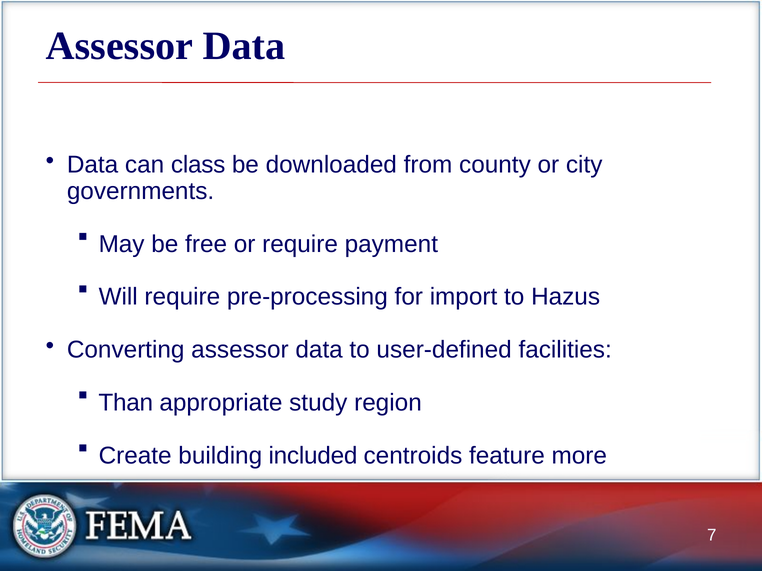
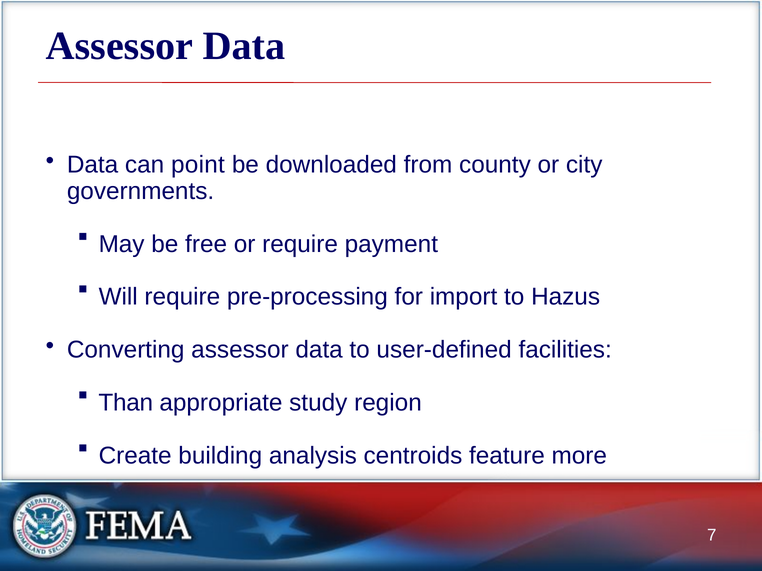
class: class -> point (198, 165)
included: included -> analysis (313, 456)
